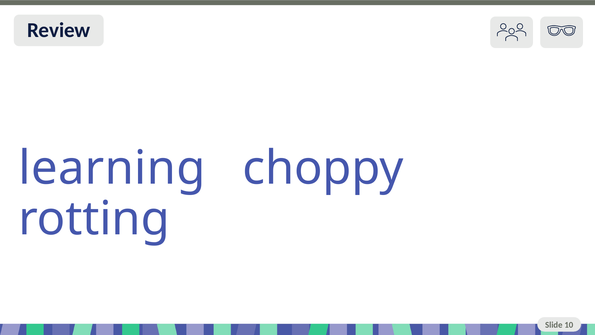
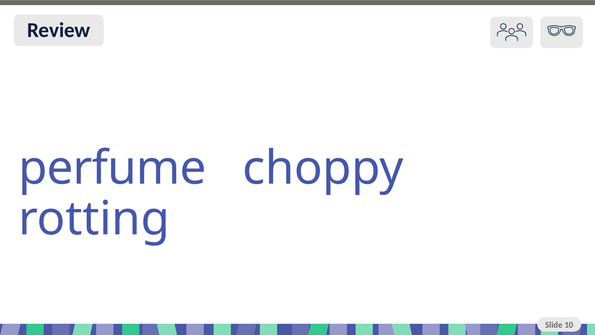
learning: learning -> perfume (112, 168)
